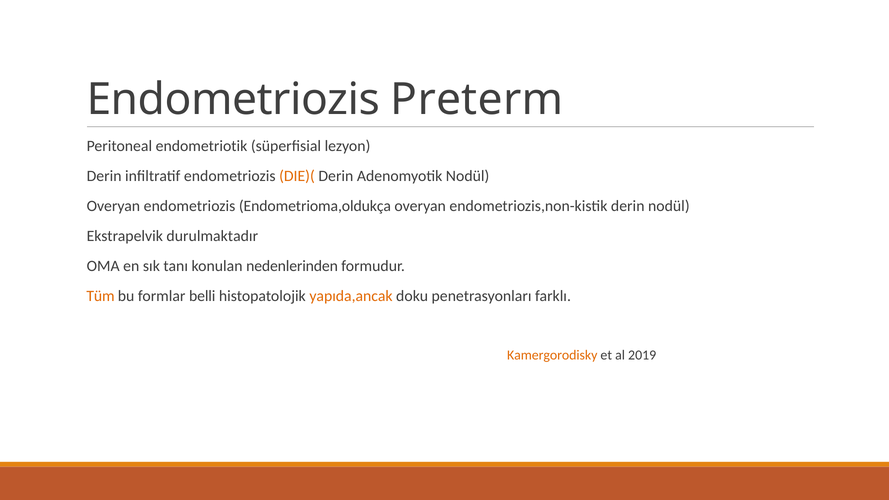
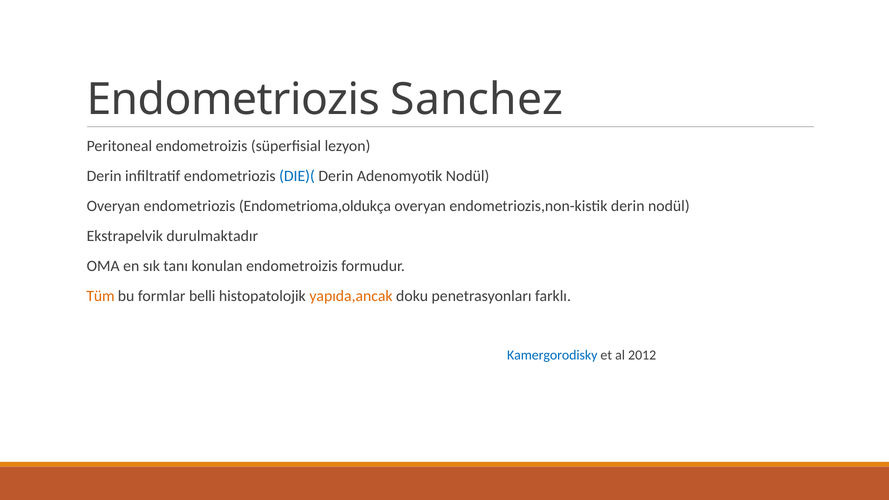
Preterm: Preterm -> Sanchez (477, 100)
Peritoneal endometriotik: endometriotik -> endometroizis (202, 146)
DIE)( colour: orange -> blue (297, 176)
konulan nedenlerinden: nedenlerinden -> endometroizis (292, 266)
Kamergorodisky colour: orange -> blue (552, 355)
2019: 2019 -> 2012 (642, 355)
